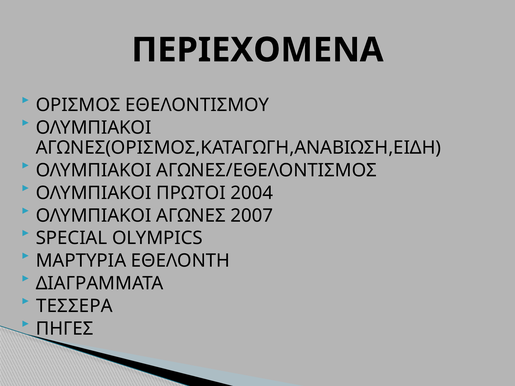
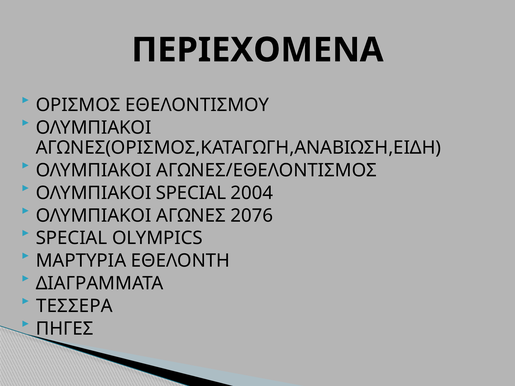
ΟΛΥΜΠΙΑΚΟΙ ΠΡΩΤΟΙ: ΠΡΩΤΟΙ -> SPECIAL (191, 193)
2007: 2007 -> 2076 (252, 216)
